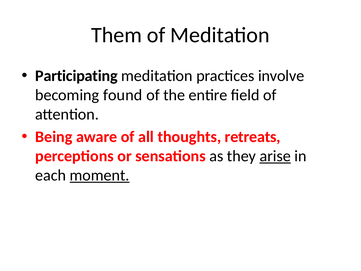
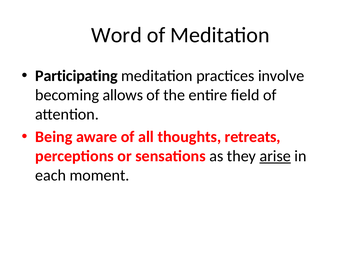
Them: Them -> Word (116, 35)
found: found -> allows (123, 95)
moment underline: present -> none (100, 175)
